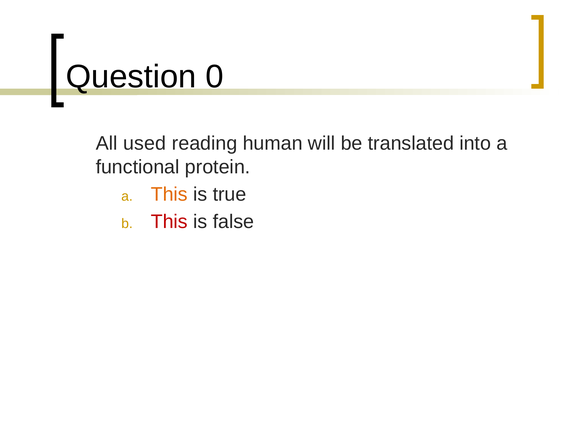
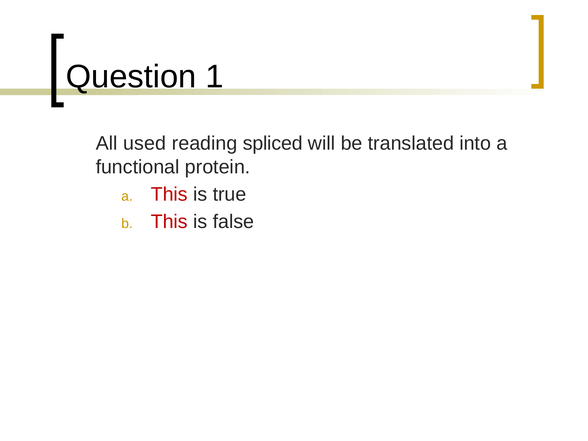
0: 0 -> 1 (215, 77)
human: human -> spliced (273, 143)
This colour: orange -> red (169, 194)
